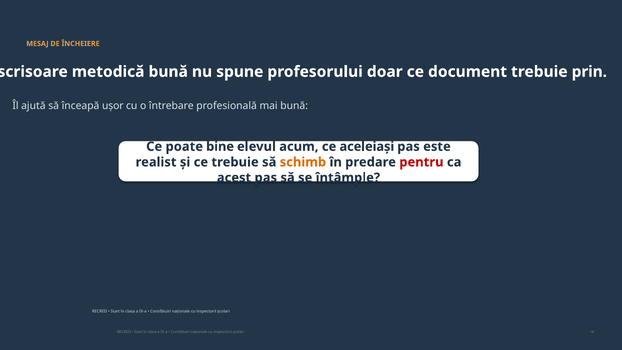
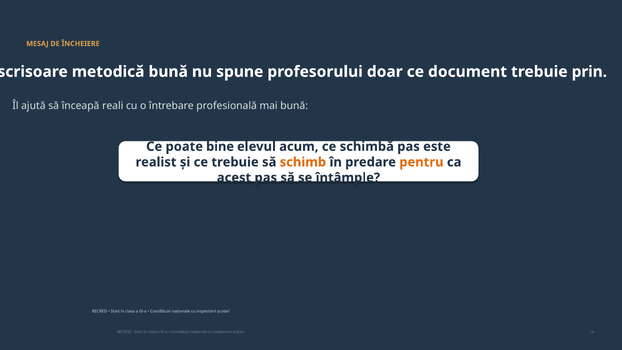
ușor: ușor -> reali (113, 106)
aceleiași: aceleiași -> schimbă (367, 147)
pentru colour: red -> orange (421, 162)
